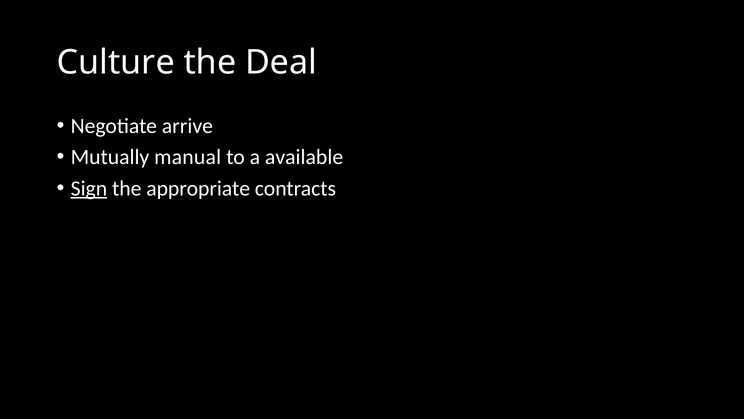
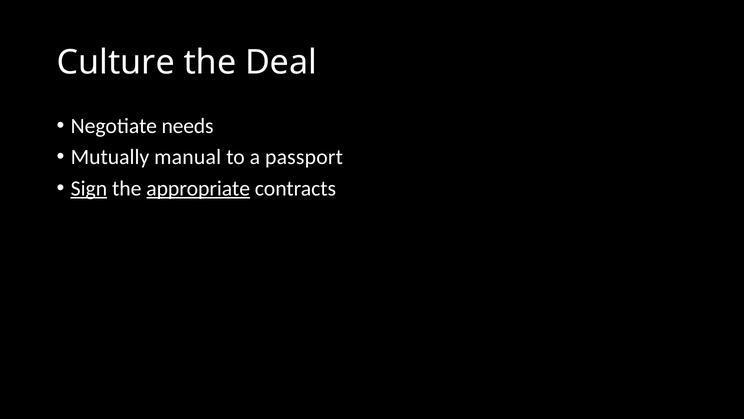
arrive: arrive -> needs (188, 126)
available: available -> passport (304, 157)
appropriate underline: none -> present (198, 188)
